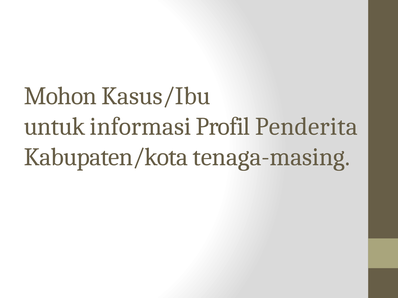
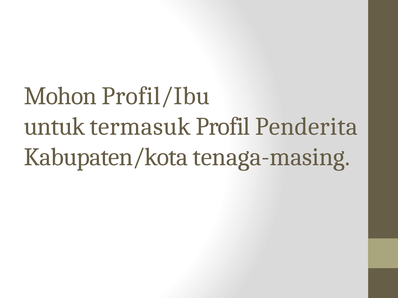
Kasus/Ibu: Kasus/Ibu -> Profil/Ibu (156, 96)
informasi: informasi -> termasuk (140, 127)
